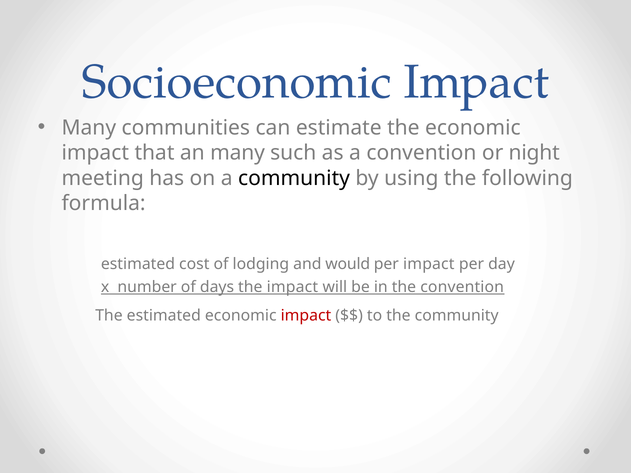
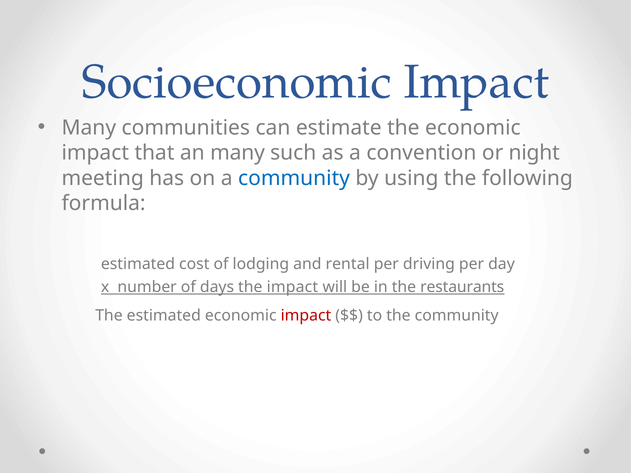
community colour: black -> blue (294, 178)
would: would -> rental (348, 264)
per impact: impact -> driving (429, 264)
the convention: convention -> restaurants (462, 287)
